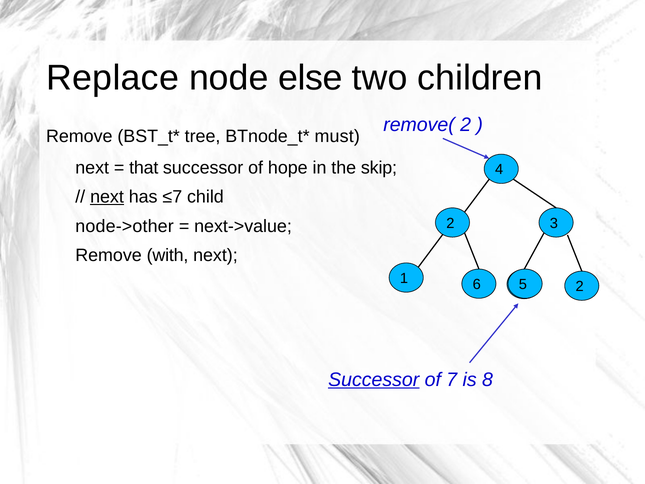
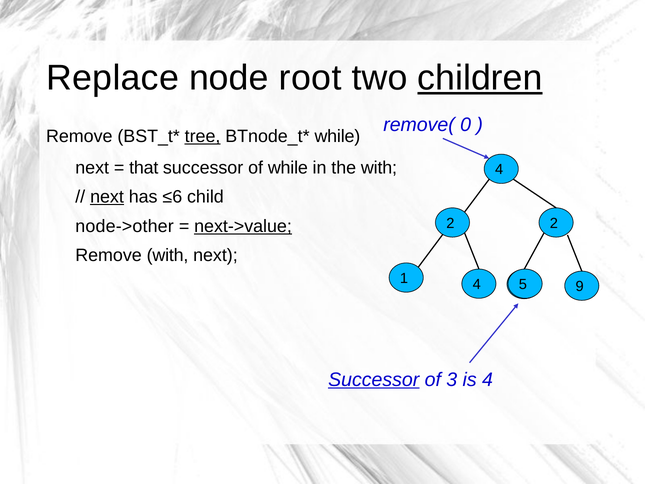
else: else -> root (310, 78)
children underline: none -> present (480, 78)
remove( 2: 2 -> 0 (466, 125)
tree underline: none -> present (203, 136)
must: must -> while (337, 136)
of hope: hope -> while (288, 168)
the skip: skip -> with (379, 168)
≤7: ≤7 -> ≤6 (172, 197)
2 3: 3 -> 2 (554, 223)
next->value underline: none -> present (243, 226)
1 6: 6 -> 4 (477, 284)
2: 2 -> 9 (580, 286)
7: 7 -> 3 (452, 379)
is 8: 8 -> 4 (488, 379)
